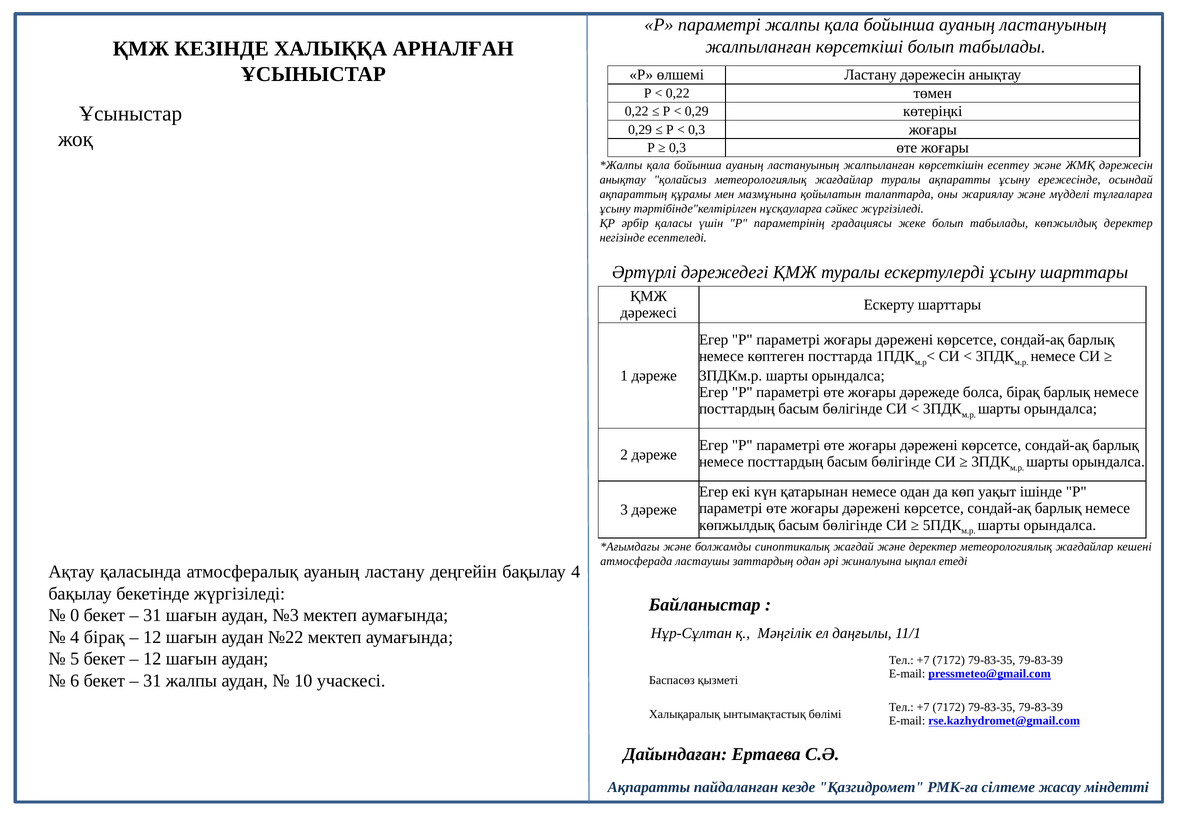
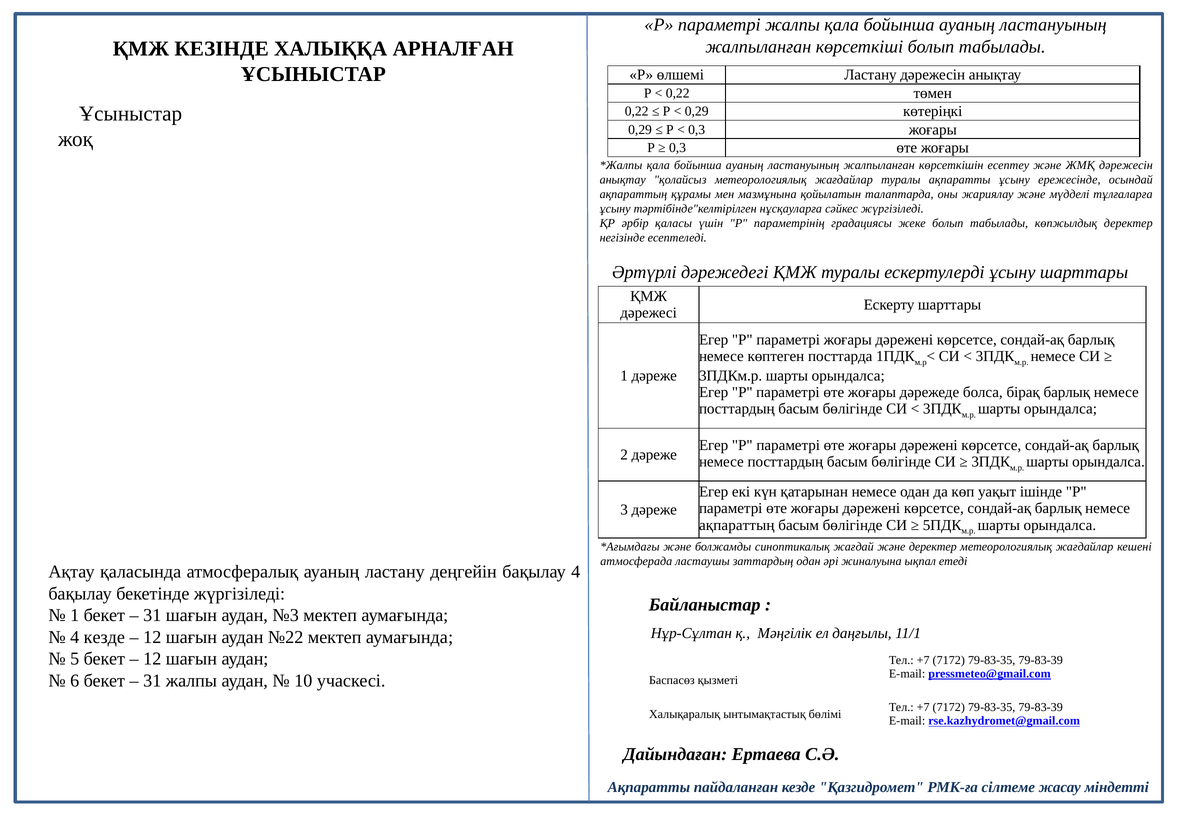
көпжылдық: көпжылдық -> ақпараттың (737, 525)
0: 0 -> 1 (75, 615)
4 бірақ: бірақ -> кезде (104, 637)
